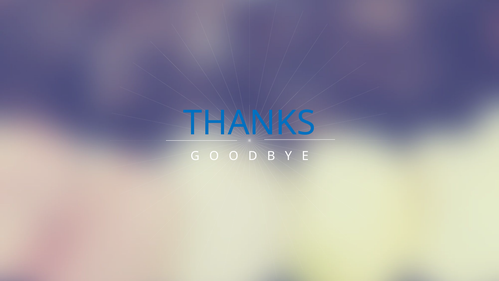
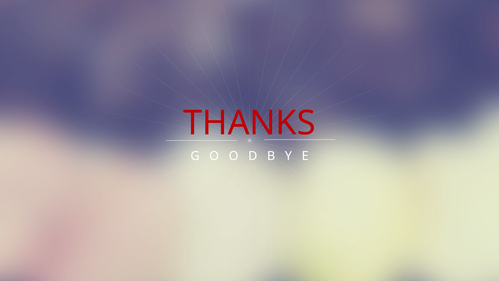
THANKS colour: blue -> red (249, 123)
